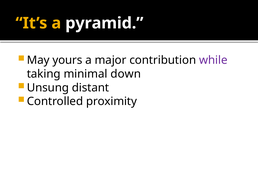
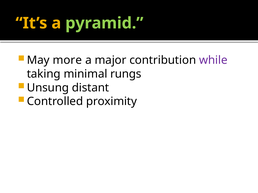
pyramid colour: white -> light green (104, 23)
yours: yours -> more (67, 60)
down: down -> rungs (126, 74)
